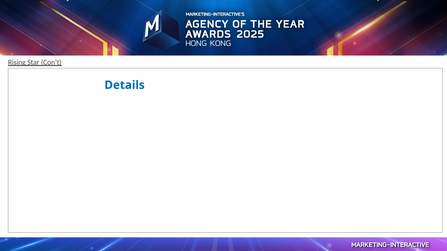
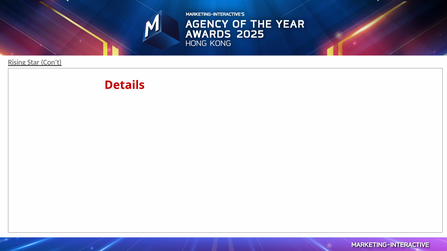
Details colour: blue -> red (125, 85)
